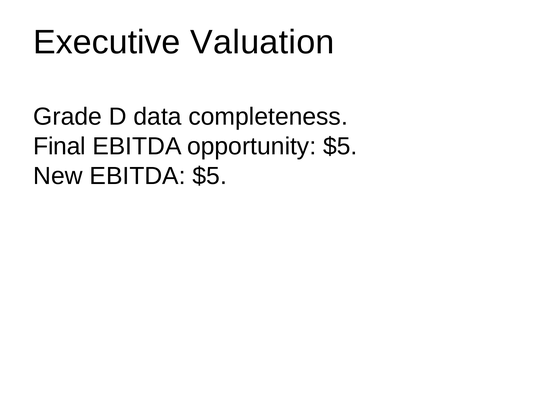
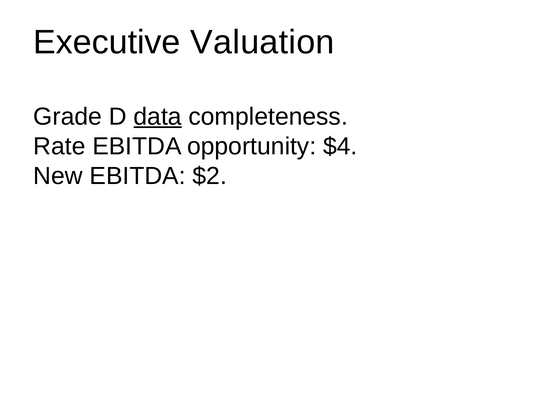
data underline: none -> present (158, 117)
Final: Final -> Rate (59, 146)
opportunity $5: $5 -> $4 (340, 146)
EBITDA $5: $5 -> $2 (210, 176)
